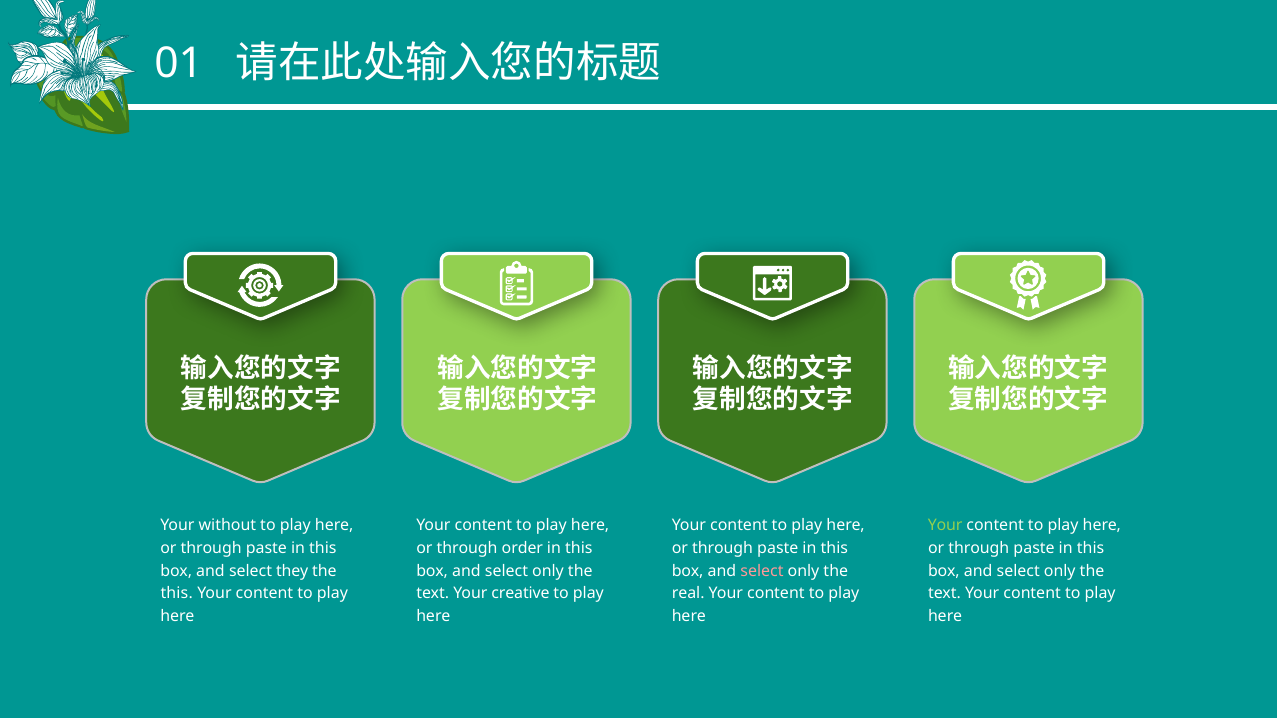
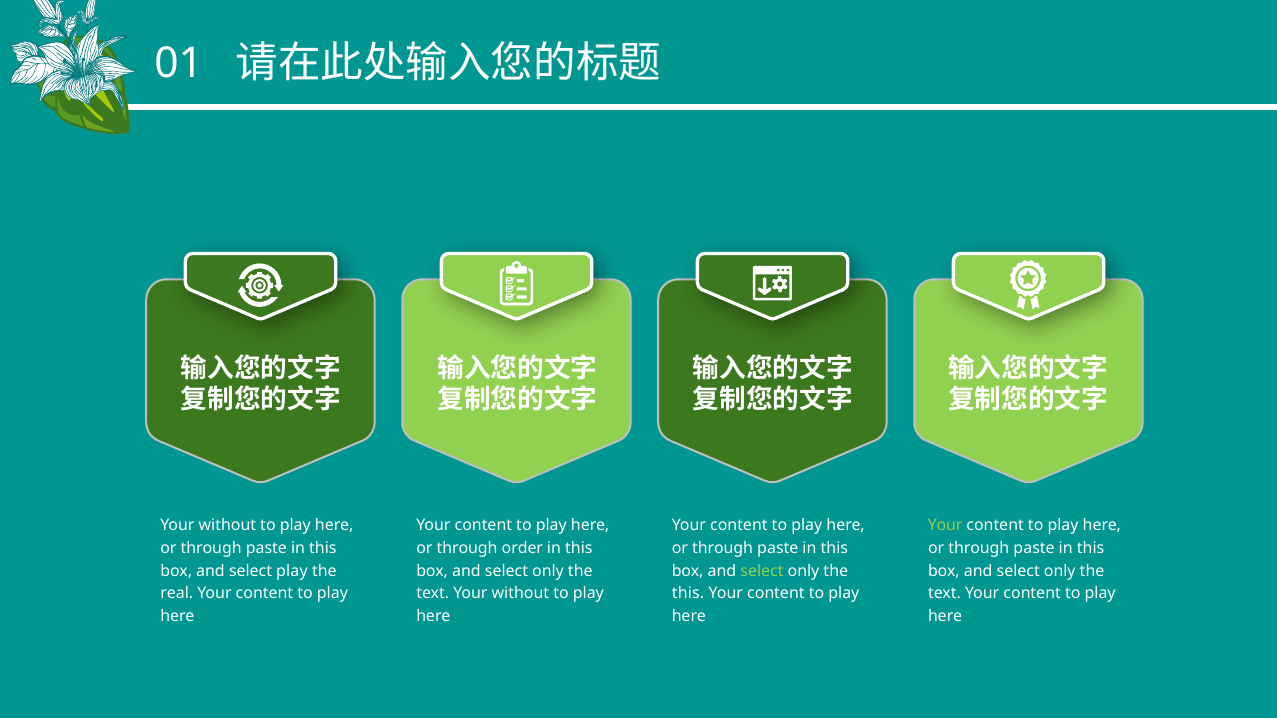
select they: they -> play (292, 571)
select colour: pink -> light green (762, 571)
this: this -> real (177, 594)
text Your creative: creative -> without (520, 594)
real: real -> this (688, 594)
